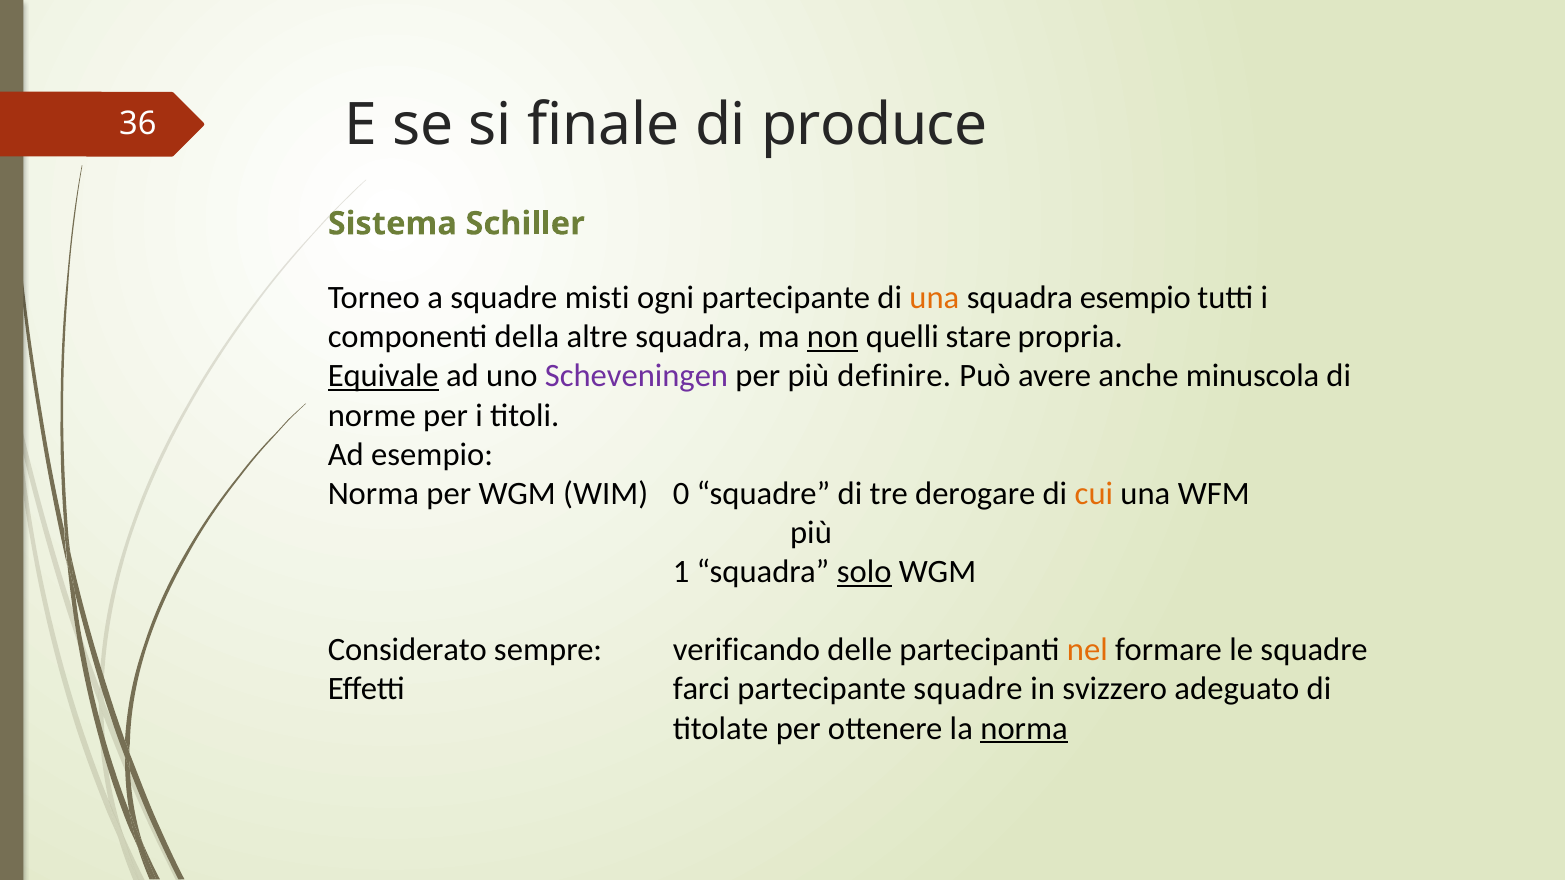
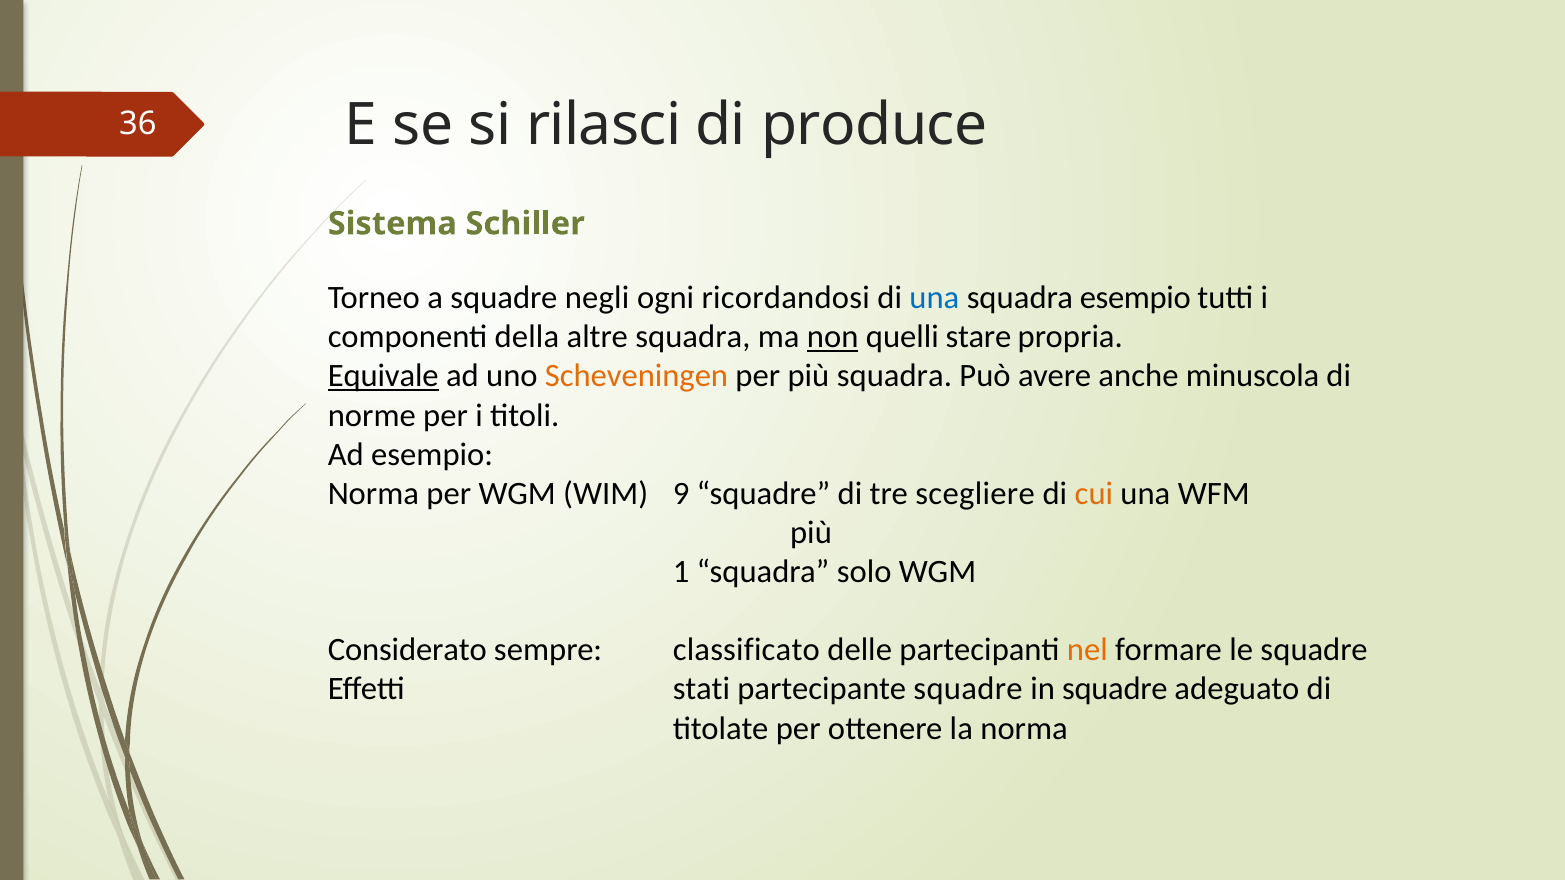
finale: finale -> rilasci (604, 125)
misti: misti -> negli (597, 298)
ogni partecipante: partecipante -> ricordandosi (786, 298)
una colour: orange -> blue (934, 298)
Scheveningen colour: purple -> orange (637, 376)
più definire: definire -> squadra (894, 376)
0: 0 -> 9 (681, 494)
derogare: derogare -> scegliere (975, 494)
solo underline: present -> none (864, 572)
verificando: verificando -> classificato (746, 650)
farci: farci -> stati (701, 689)
in svizzero: svizzero -> squadre (1115, 689)
norma underline: present -> none (1024, 729)
